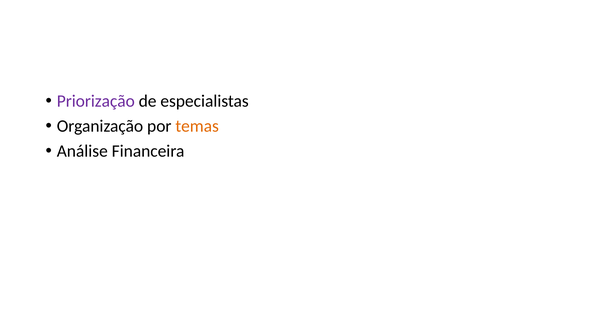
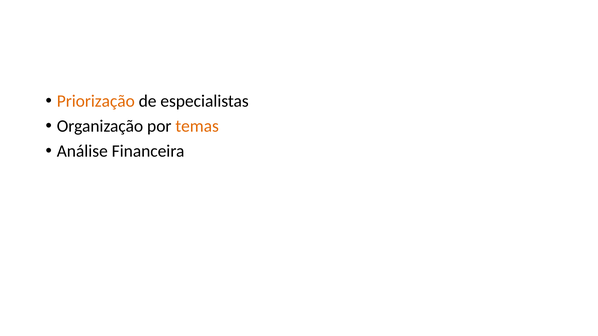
Priorização colour: purple -> orange (96, 101)
